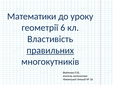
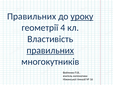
Математики: Математики -> Правильних (32, 16)
уроку underline: none -> present (82, 16)
6: 6 -> 4 (63, 28)
